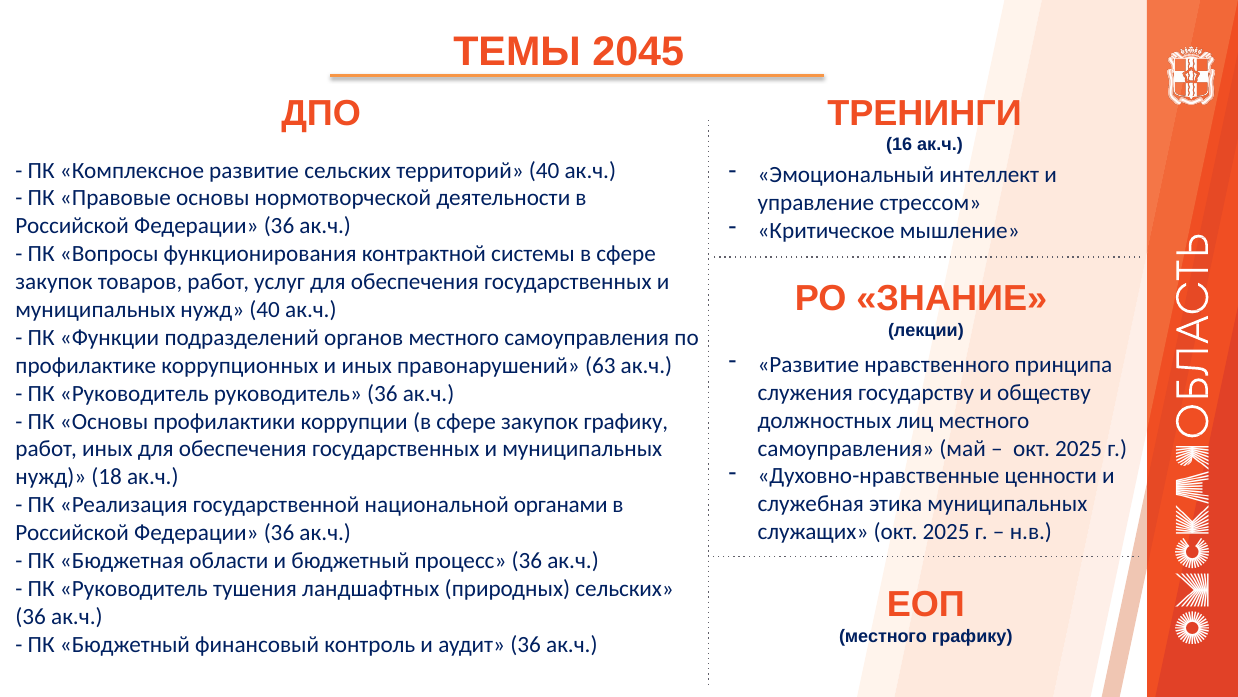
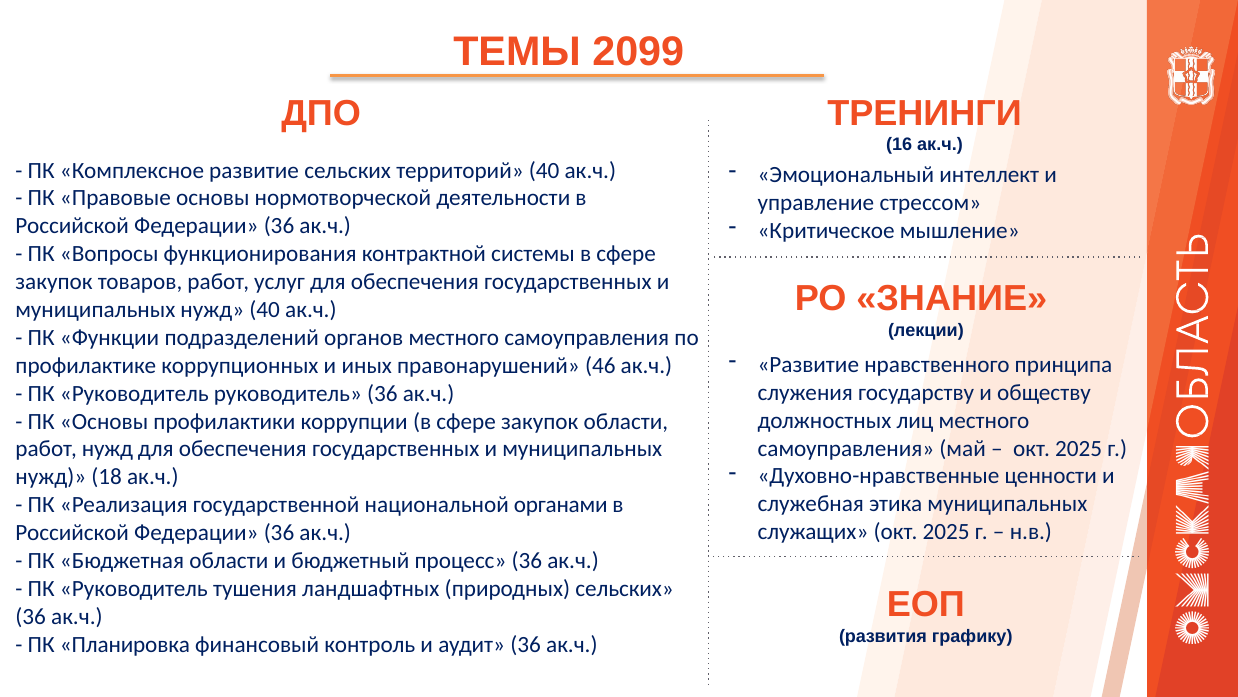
2045: 2045 -> 2099 (638, 52)
63: 63 -> 46 (600, 365)
закупок графику: графику -> области (626, 421)
работ иных: иных -> нужд (107, 449)
местного: местного -> развития (883, 636)
ПК Бюджетный: Бюджетный -> Планировка (125, 644)
